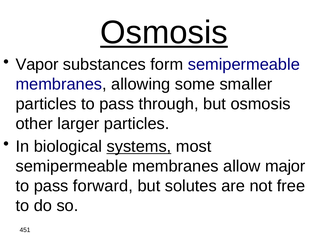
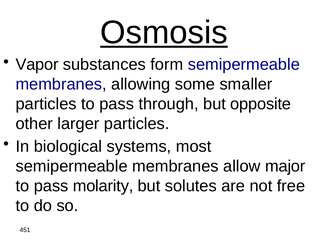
but osmosis: osmosis -> opposite (261, 104)
systems underline: present -> none (139, 147)
forward: forward -> molarity (103, 186)
